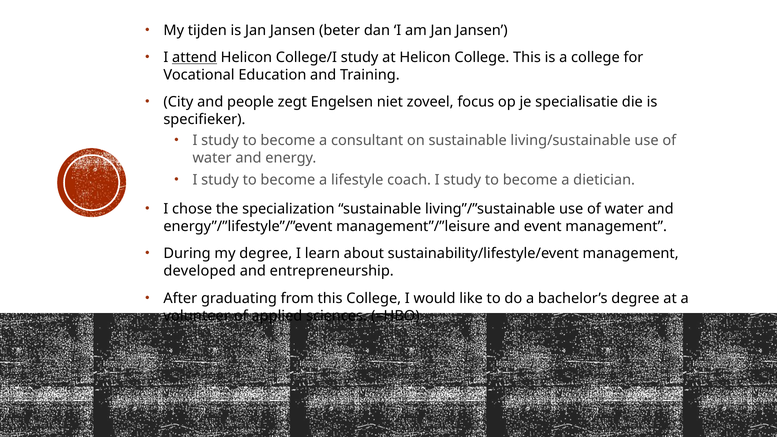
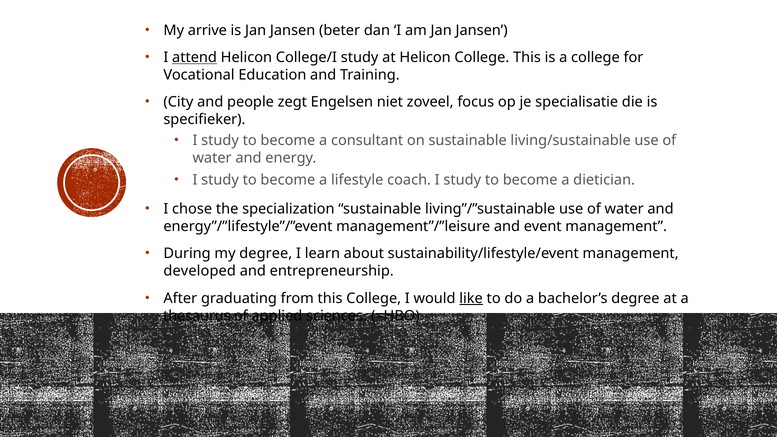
tijden: tijden -> arrive (207, 30)
like underline: none -> present (471, 298)
volunteer: volunteer -> thesaurus (197, 316)
